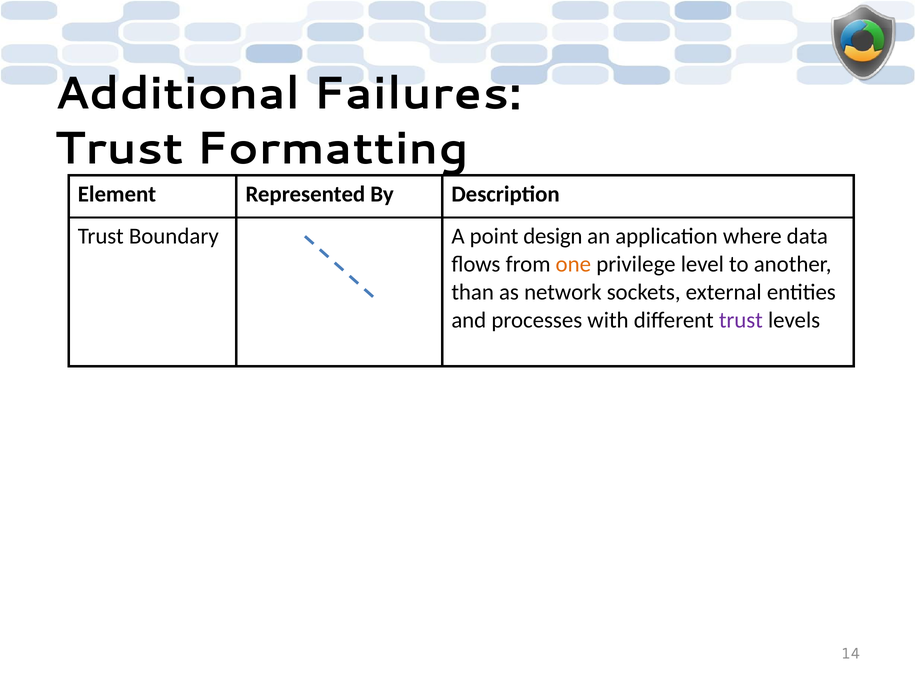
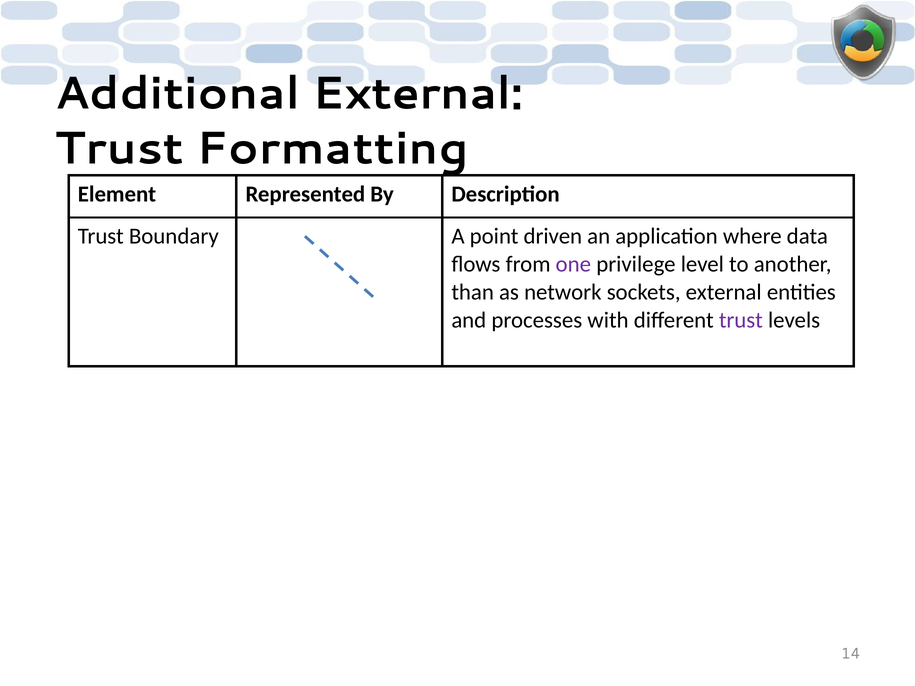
Additional Failures: Failures -> External (418, 94)
design: design -> driven (553, 236)
one colour: orange -> purple (573, 264)
